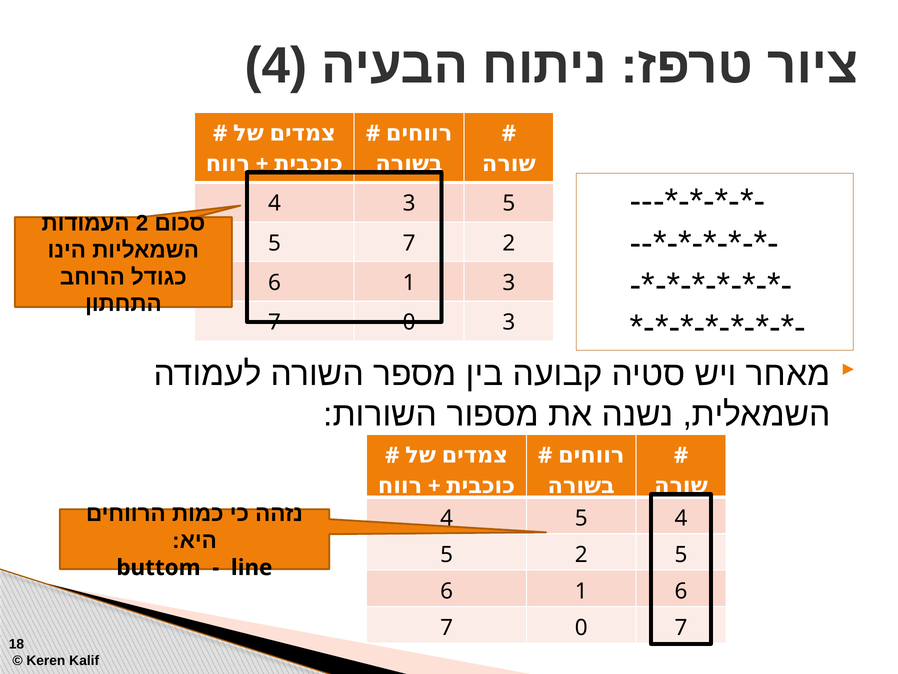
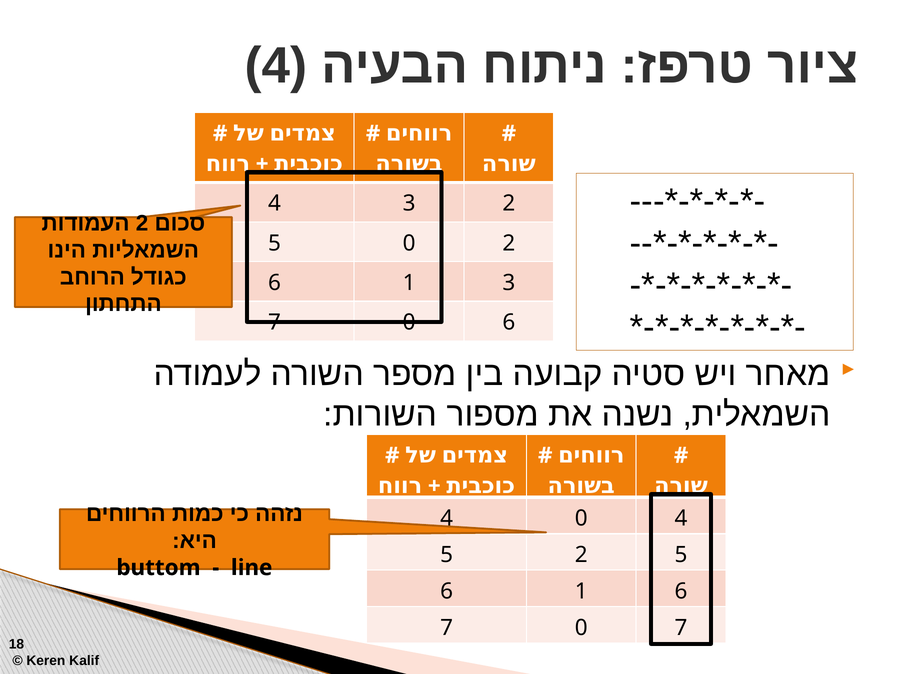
3 5: 5 -> 2 (509, 203)
5 7: 7 -> 0 (409, 243)
3: 3 -> 6 (509, 322)
5: 5 -> 0 (581, 518)
